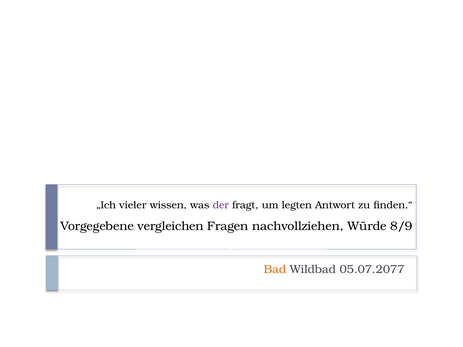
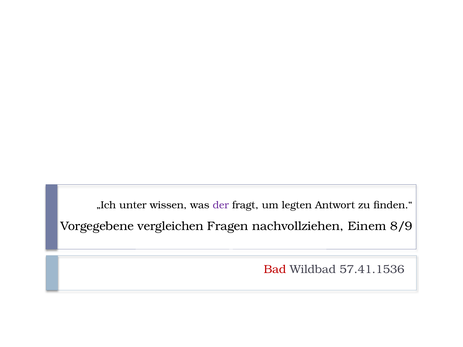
vieler: vieler -> unter (133, 205)
Würde: Würde -> Einem (367, 226)
Bad colour: orange -> red (275, 270)
05.07.2077: 05.07.2077 -> 57.41.1536 (372, 270)
